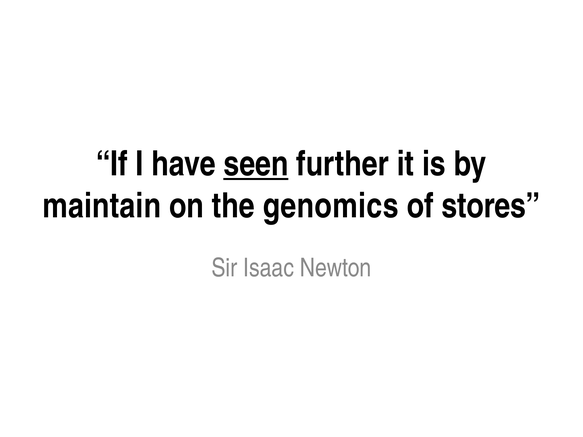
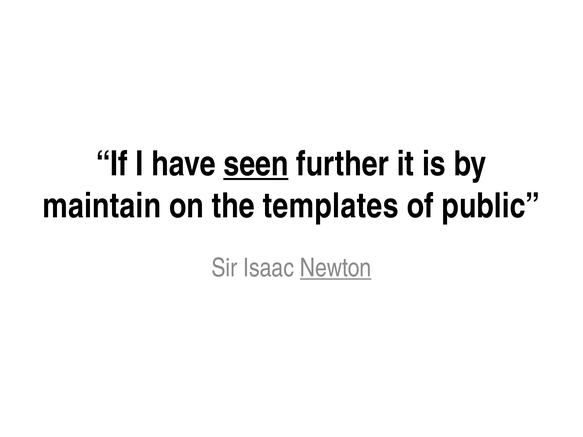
genomics: genomics -> templates (331, 206)
stores: stores -> public (491, 206)
Newton underline: none -> present (336, 268)
